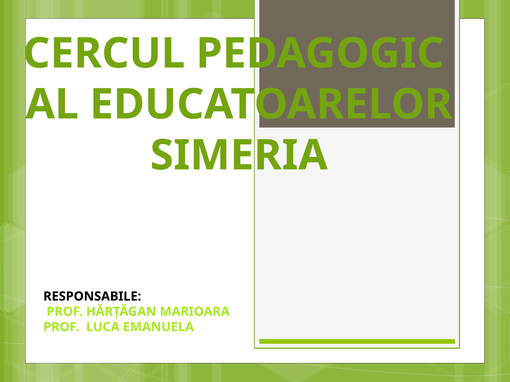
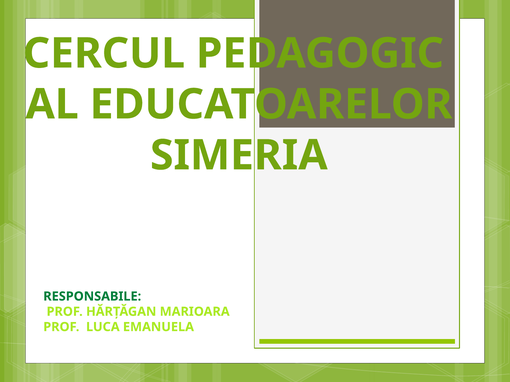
RESPONSABILE colour: black -> green (92, 297)
